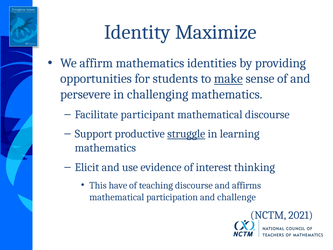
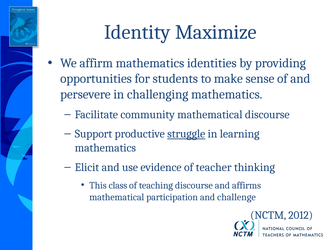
make underline: present -> none (228, 79)
participant: participant -> community (148, 114)
interest: interest -> teacher (214, 167)
have: have -> class (118, 185)
2021: 2021 -> 2012 (301, 215)
